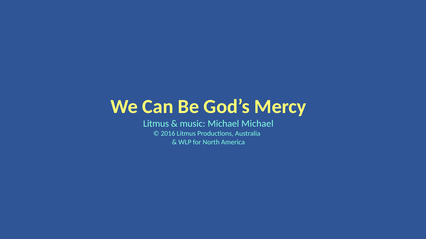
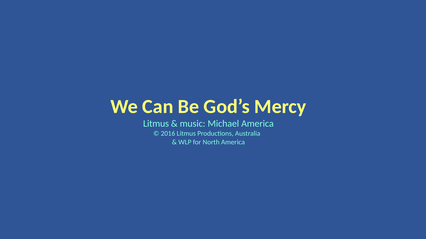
Michael Michael: Michael -> America (258, 124)
